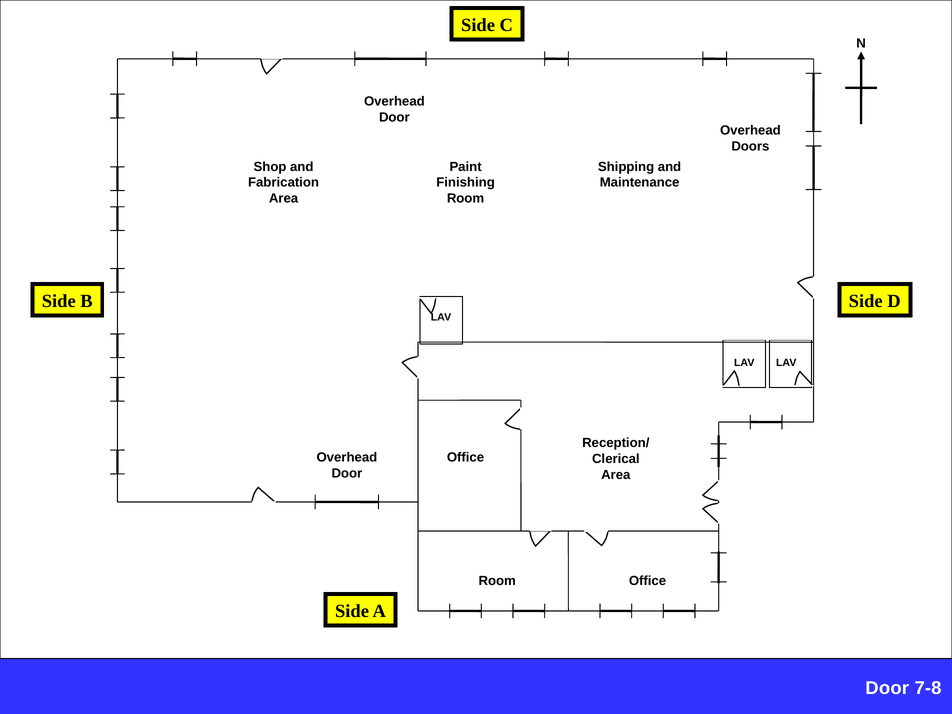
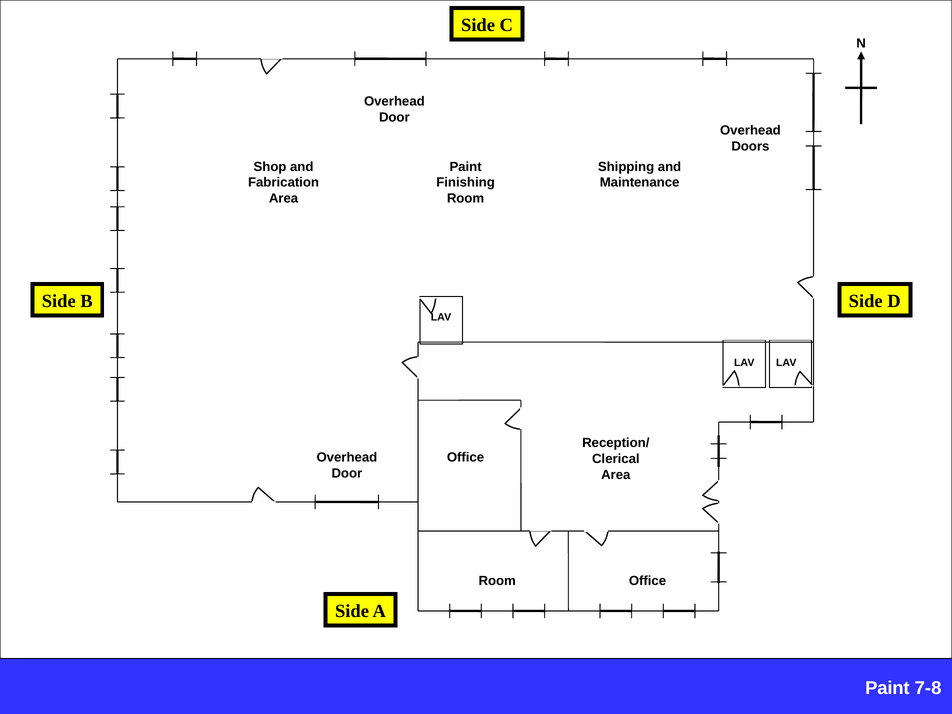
Door: Door -> Paint (887, 688)
